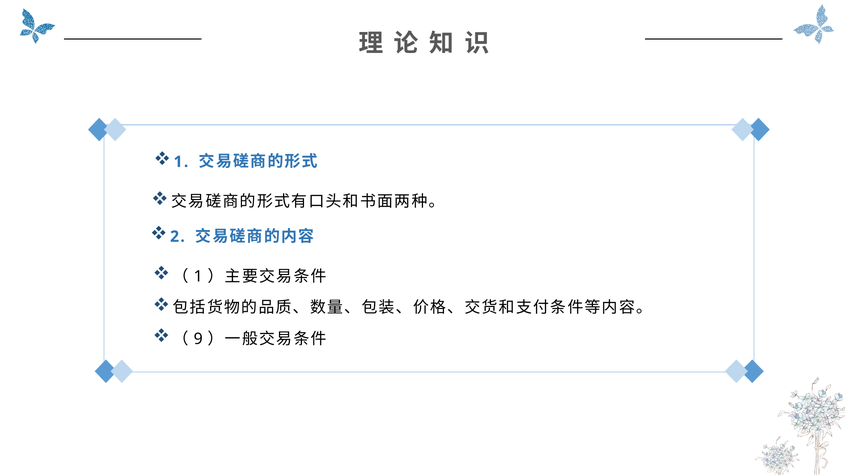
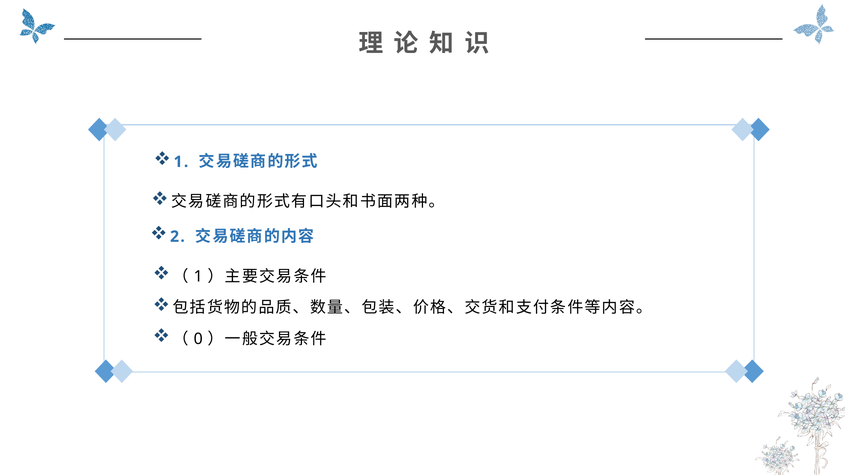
9: 9 -> 0 (198, 339)
